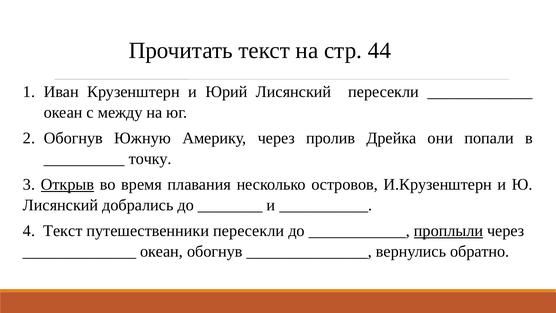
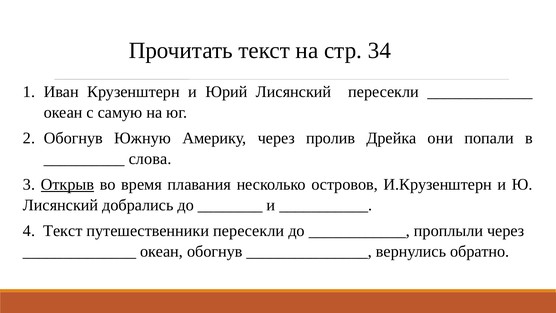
44: 44 -> 34 (379, 51)
между: между -> самую (120, 113)
точку: точку -> слова (150, 159)
проплыли underline: present -> none (449, 231)
